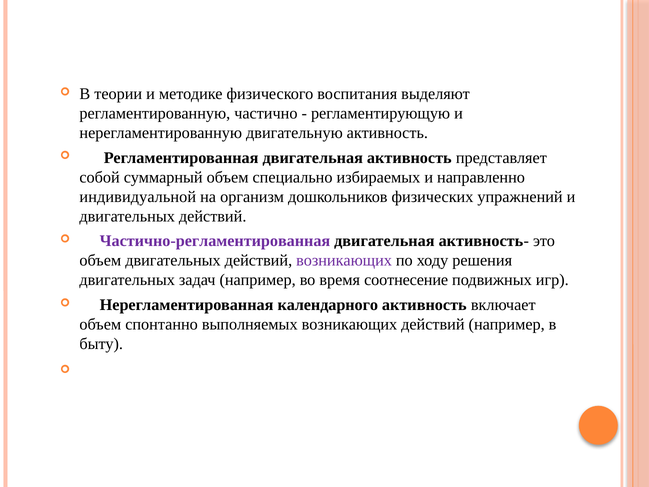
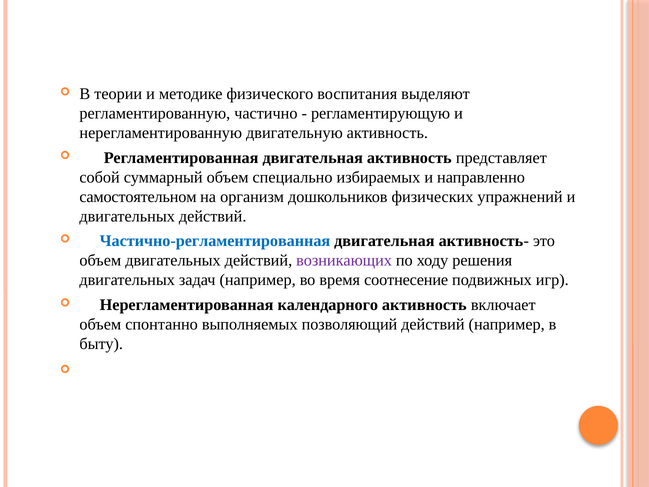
индивидуальной: индивидуальной -> самостоятельном (138, 197)
Частично-регламентированная colour: purple -> blue (215, 241)
выполняемых возникающих: возникающих -> позволяющий (349, 324)
